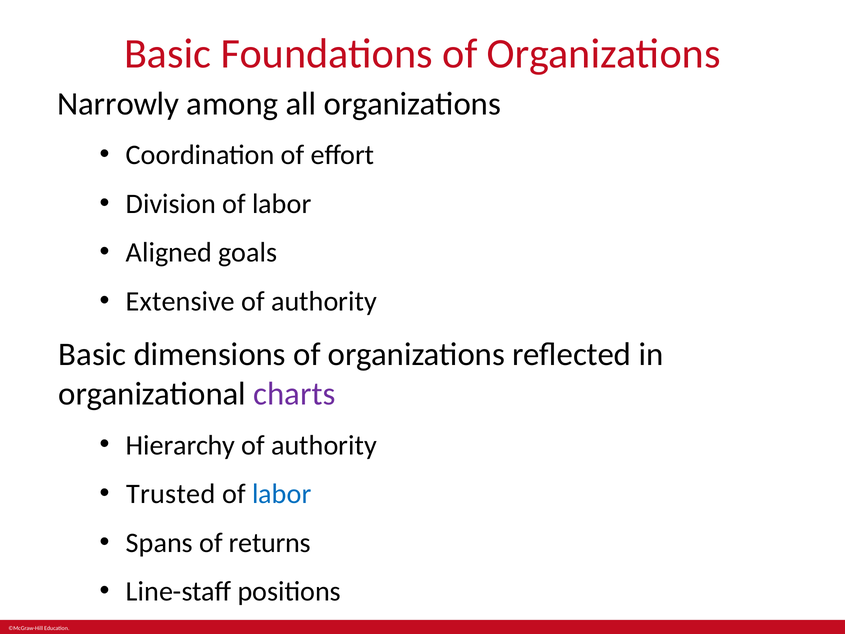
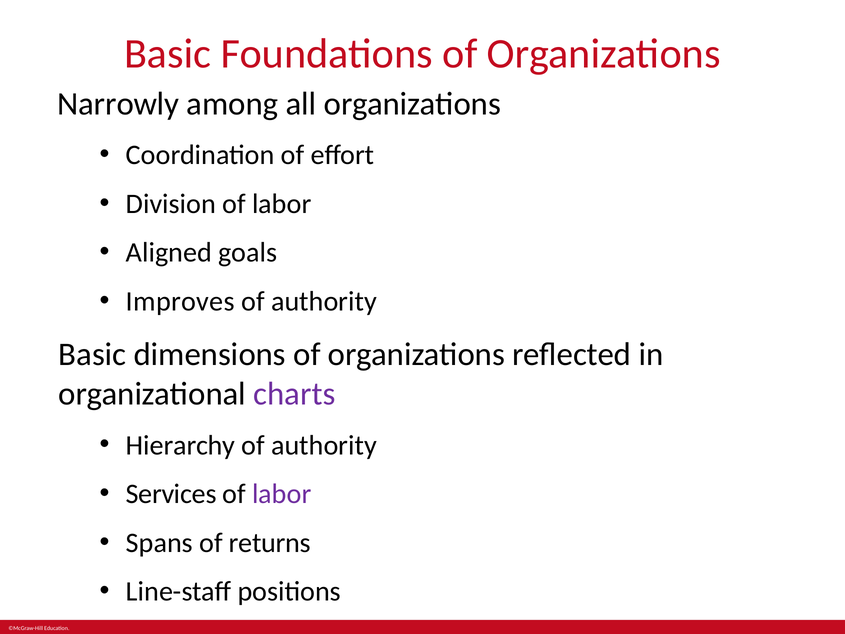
Extensive: Extensive -> Improves (180, 301)
Trusted: Trusted -> Services (171, 494)
labor colour: blue -> purple (282, 494)
